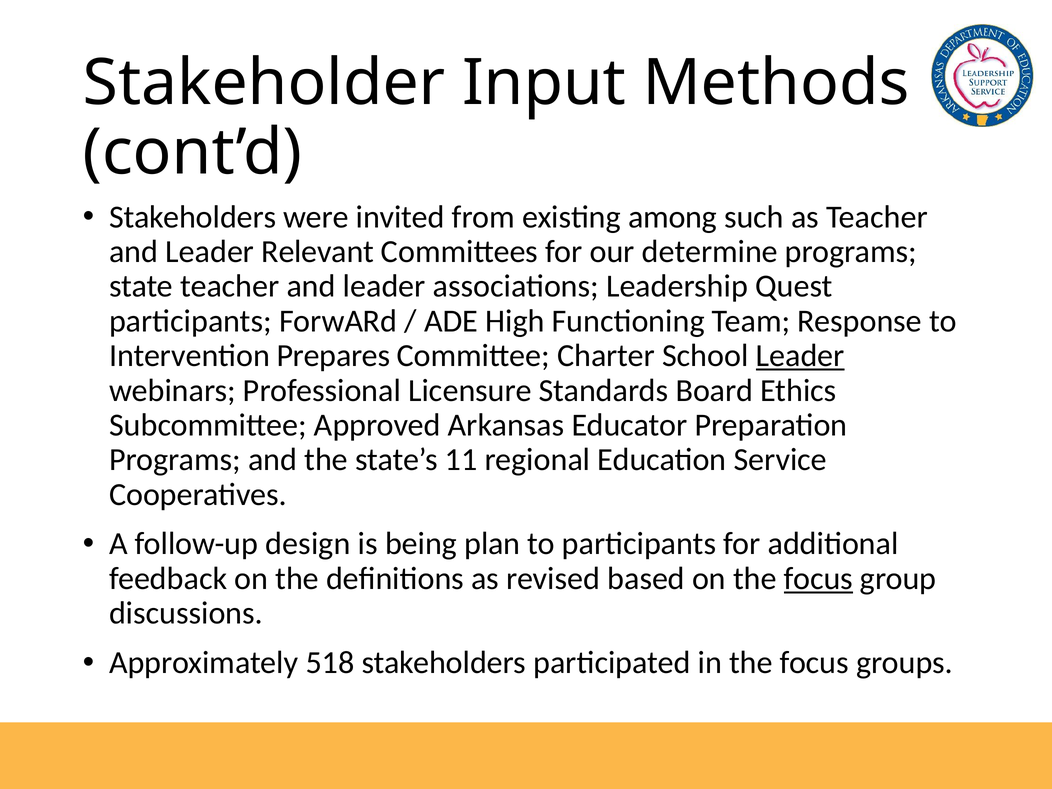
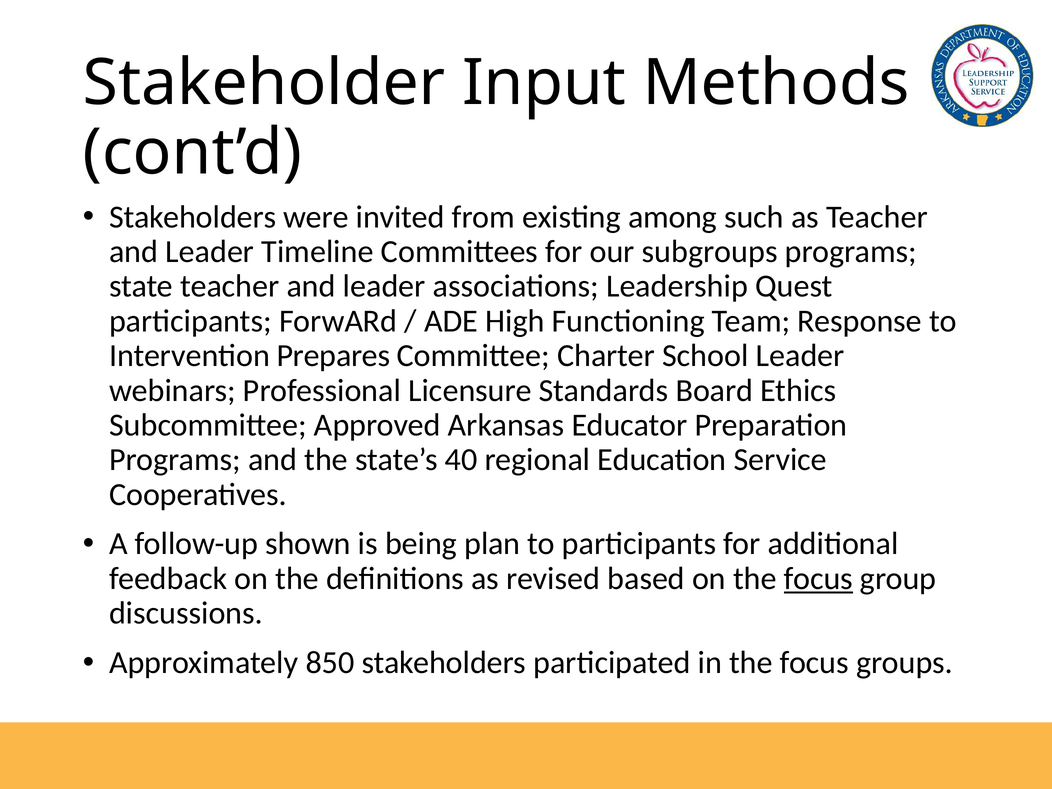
Relevant: Relevant -> Timeline (318, 252)
determine: determine -> subgroups (710, 252)
Leader underline: present -> none (800, 356)
11: 11 -> 40 (461, 460)
design: design -> shown (308, 544)
518: 518 -> 850 (330, 663)
